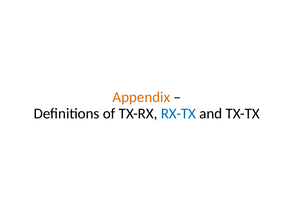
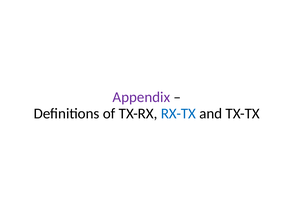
Appendix colour: orange -> purple (141, 97)
